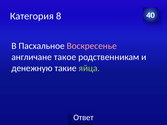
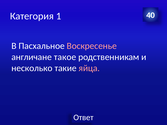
8: 8 -> 1 (59, 16)
денежную: денежную -> несколько (32, 68)
яйца colour: light green -> pink (89, 68)
